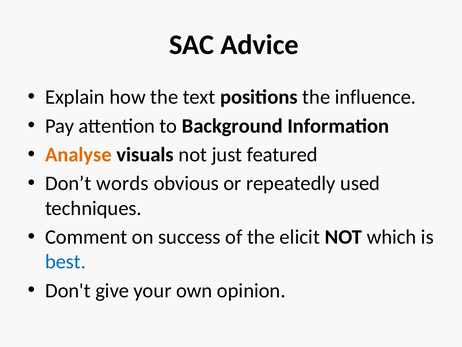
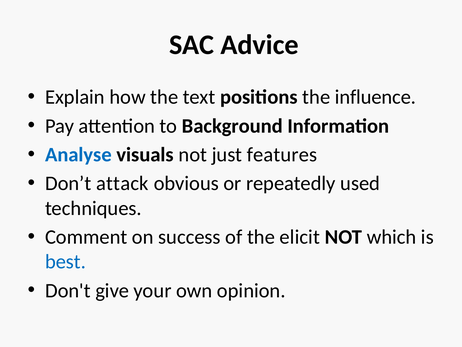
Analyse colour: orange -> blue (78, 154)
featured: featured -> features (282, 154)
words: words -> attack (122, 183)
